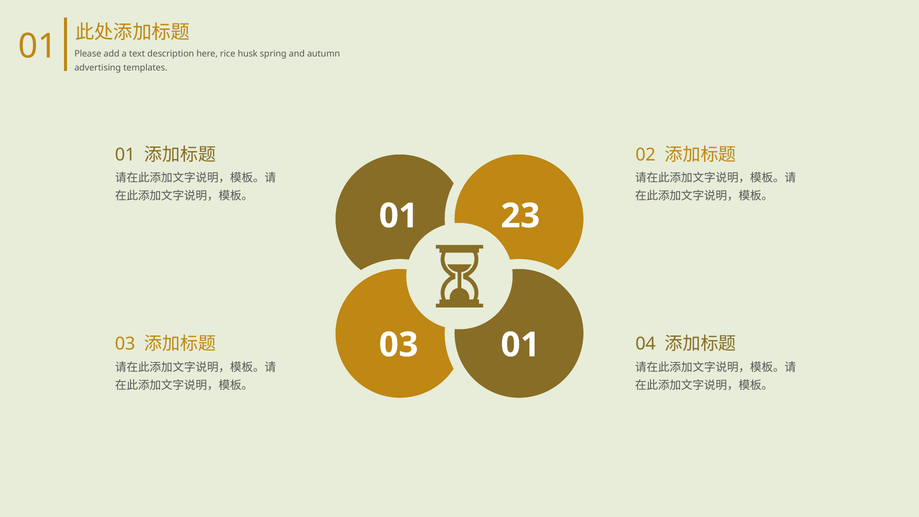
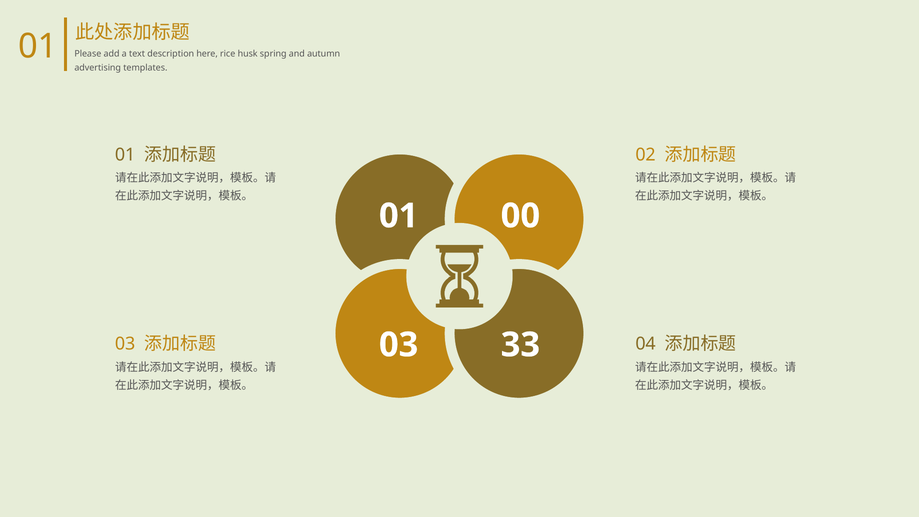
23: 23 -> 00 (520, 216)
03 01: 01 -> 33 (520, 345)
